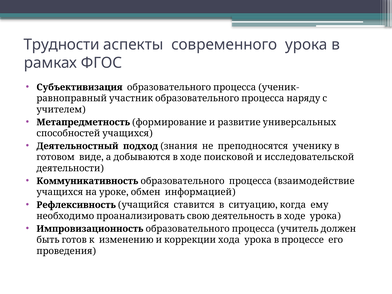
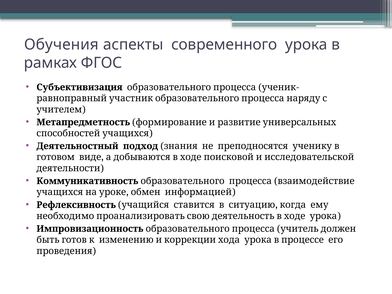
Трудности: Трудности -> Обучения (61, 44)
